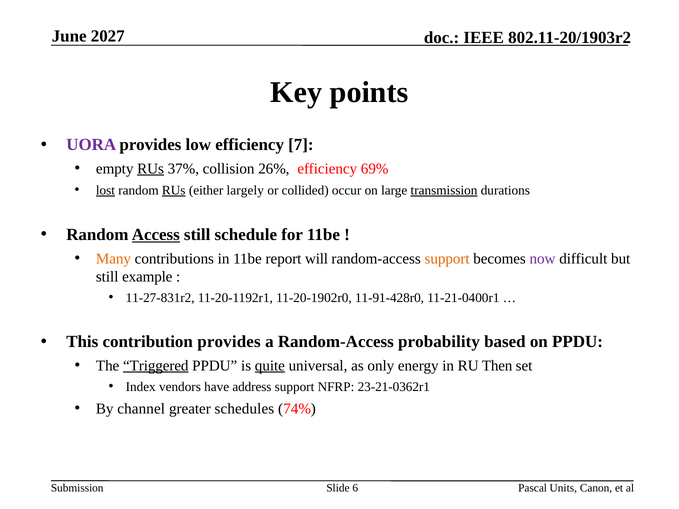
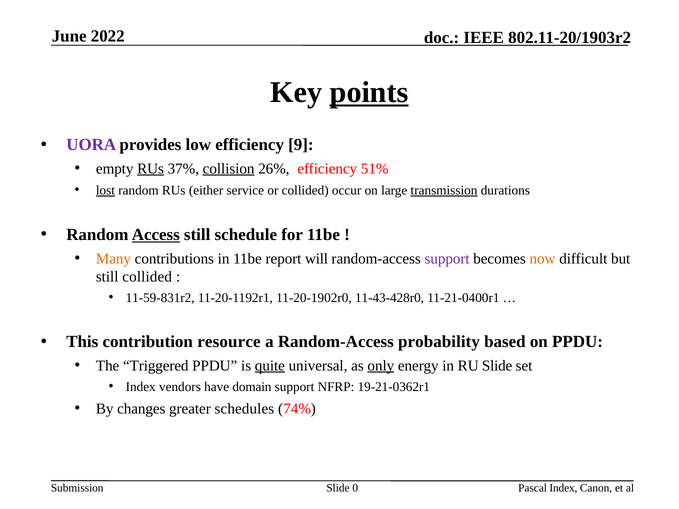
2027: 2027 -> 2022 (108, 36)
points underline: none -> present (369, 93)
7: 7 -> 9 (301, 145)
collision underline: none -> present (229, 169)
69%: 69% -> 51% (375, 169)
RUs underline: present -> none (174, 190)
largely: largely -> service (245, 190)
support colour: orange -> purple (447, 259)
now colour: purple -> orange (543, 259)
still example: example -> collided (147, 277)
11-27-831r2: 11-27-831r2 -> 11-59-831r2 (160, 298)
11-91-428r0: 11-91-428r0 -> 11-43-428r0 (390, 298)
contribution provides: provides -> resource (229, 342)
Triggered underline: present -> none (156, 366)
only underline: none -> present (381, 366)
RU Then: Then -> Slide (497, 366)
address: address -> domain (252, 387)
23-21-0362r1: 23-21-0362r1 -> 19-21-0362r1 (394, 387)
channel: channel -> changes (141, 409)
6: 6 -> 0 (355, 488)
Pascal Units: Units -> Index (563, 488)
